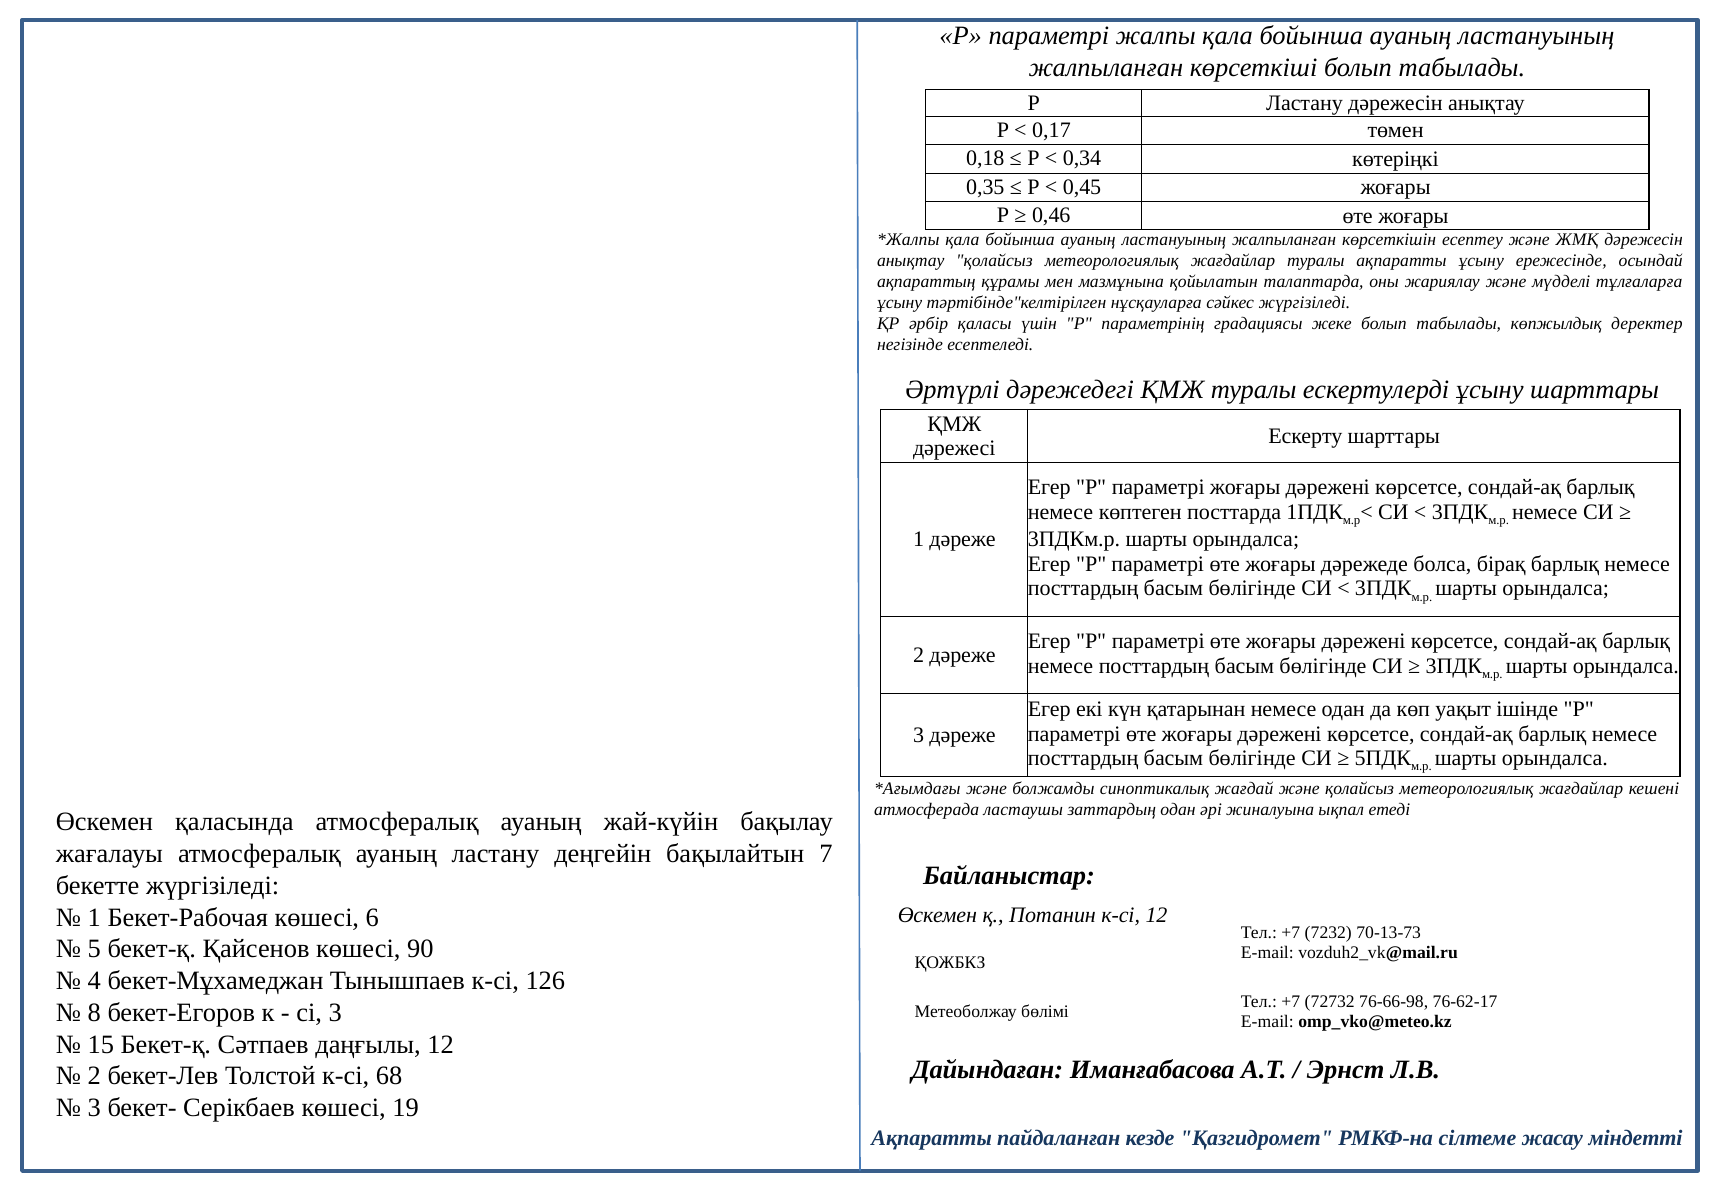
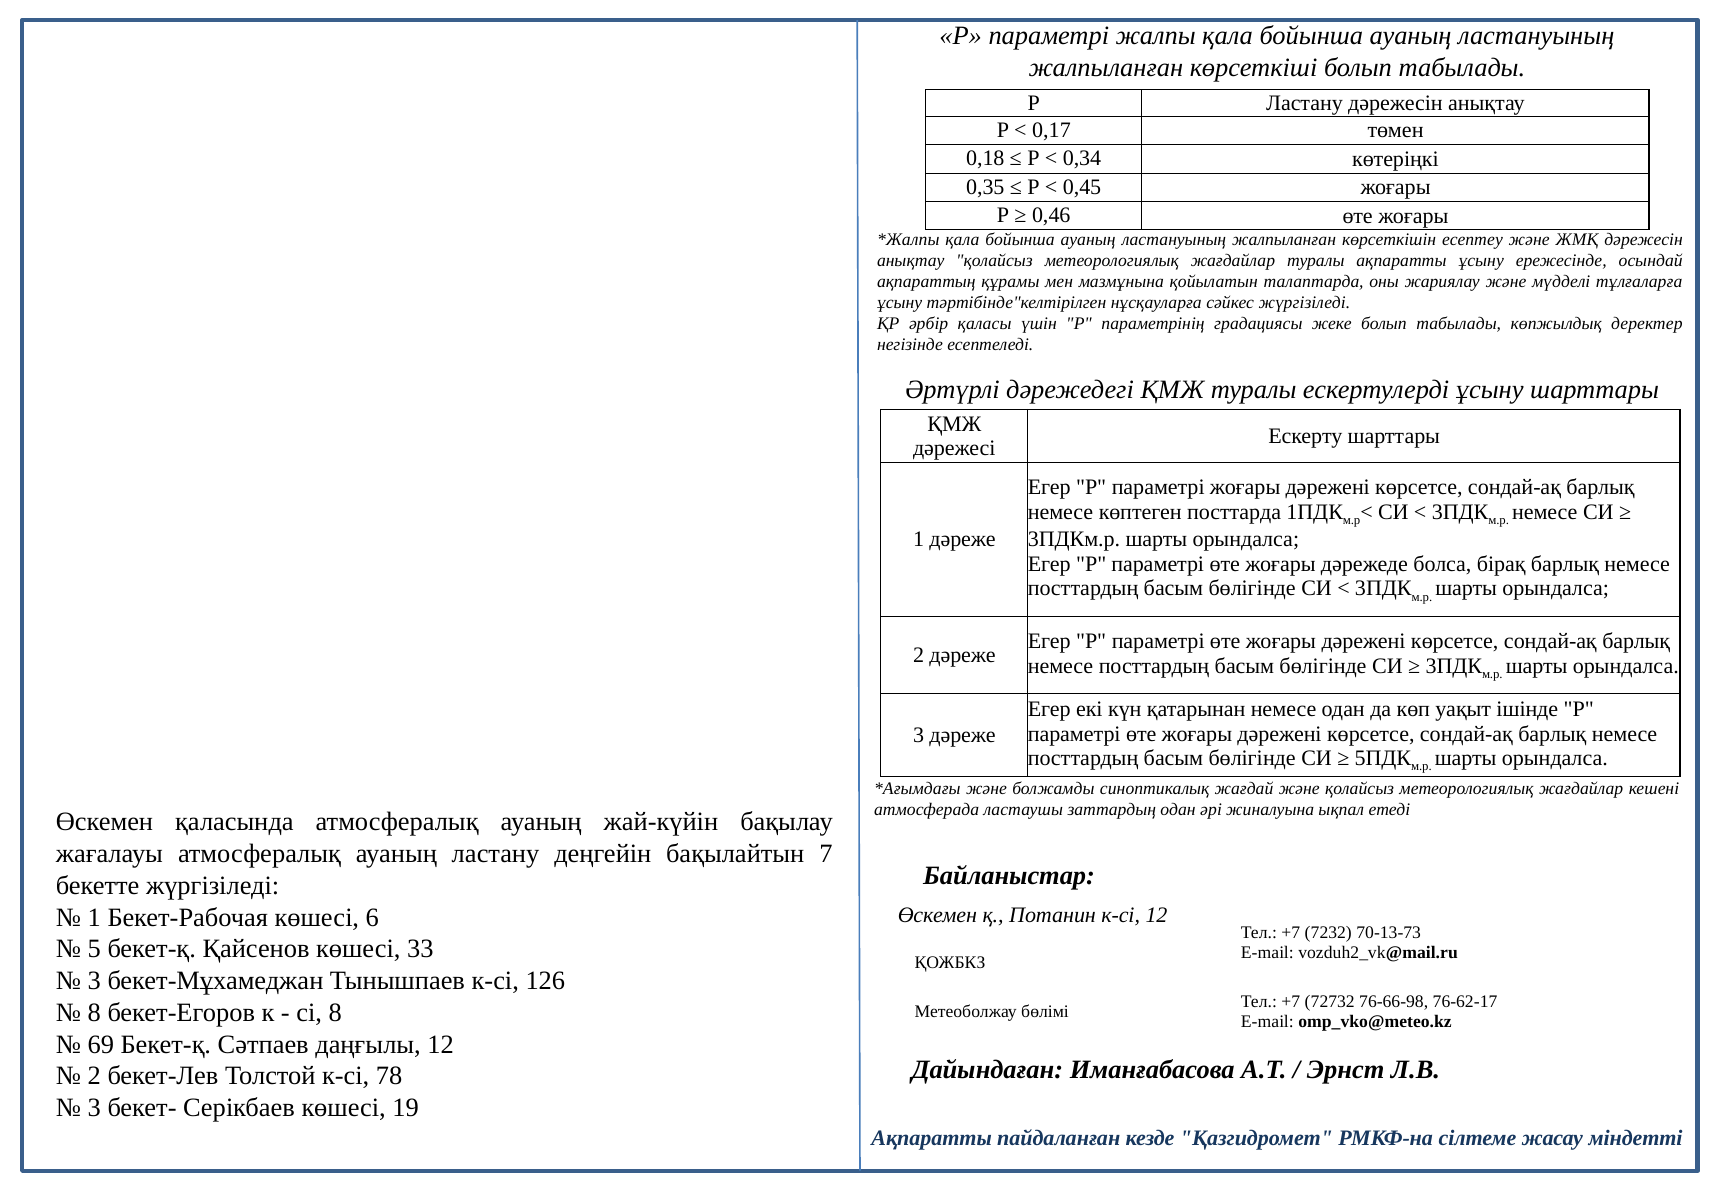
90: 90 -> 33 (420, 949)
4: 4 -> 3 (94, 981)
сі 3: 3 -> 8 (335, 1013)
15: 15 -> 69 (101, 1044)
68: 68 -> 78 (389, 1076)
